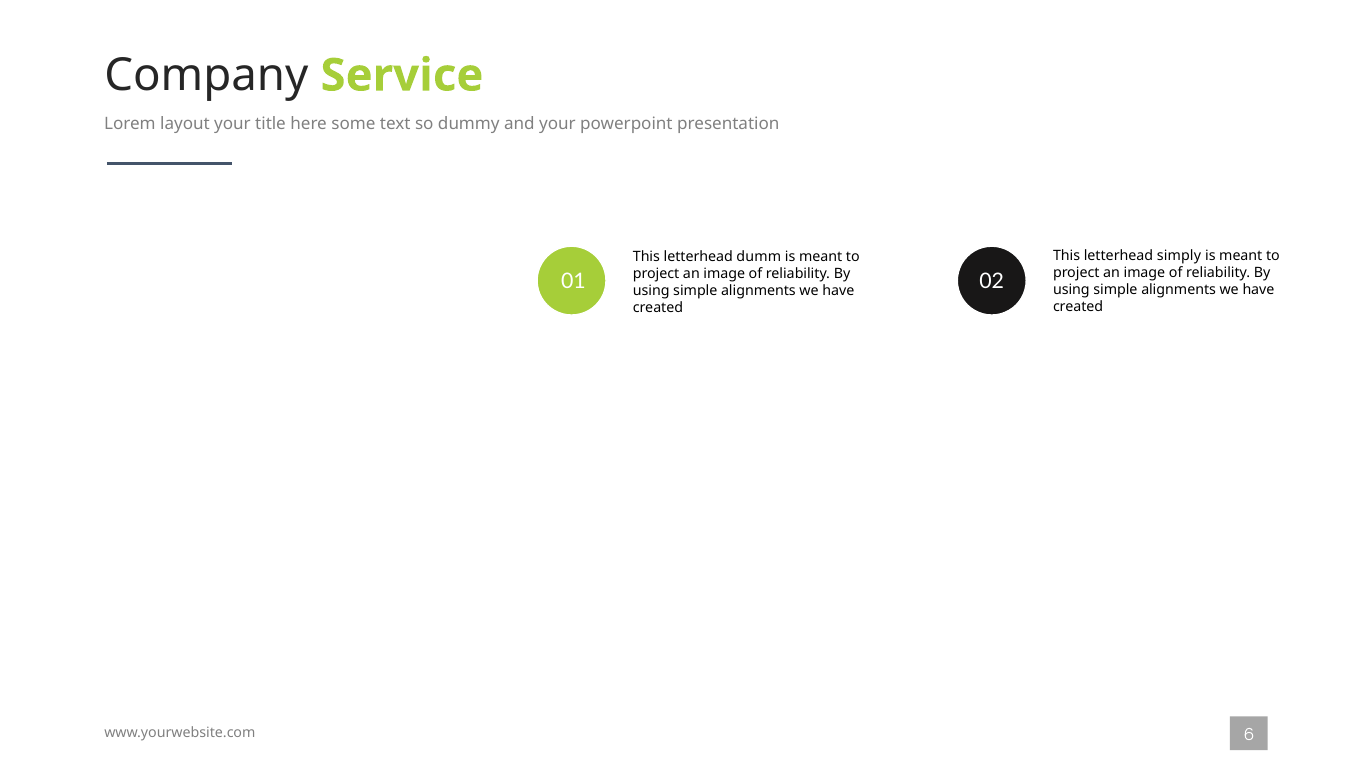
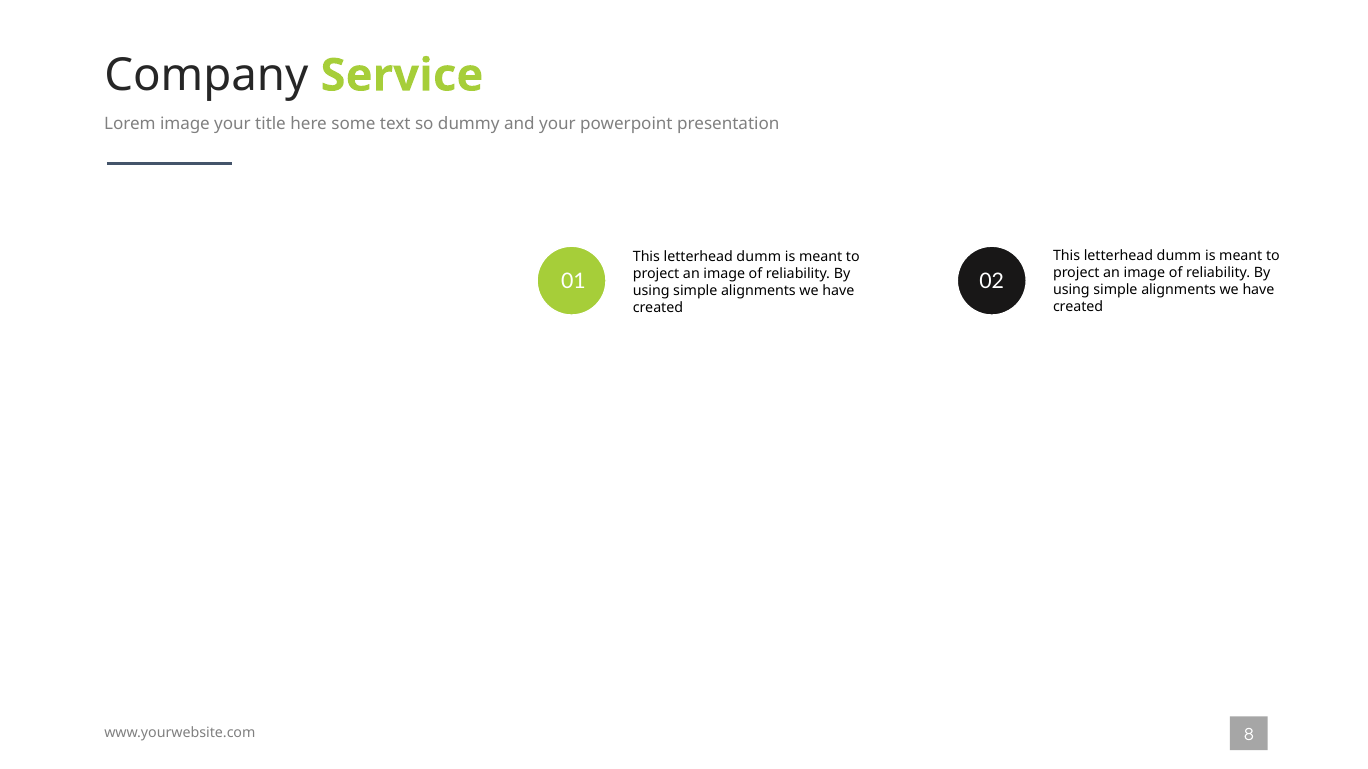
Lorem layout: layout -> image (185, 124)
simply: simply -> dumm (1179, 256)
6: 6 -> 8 (1249, 735)
